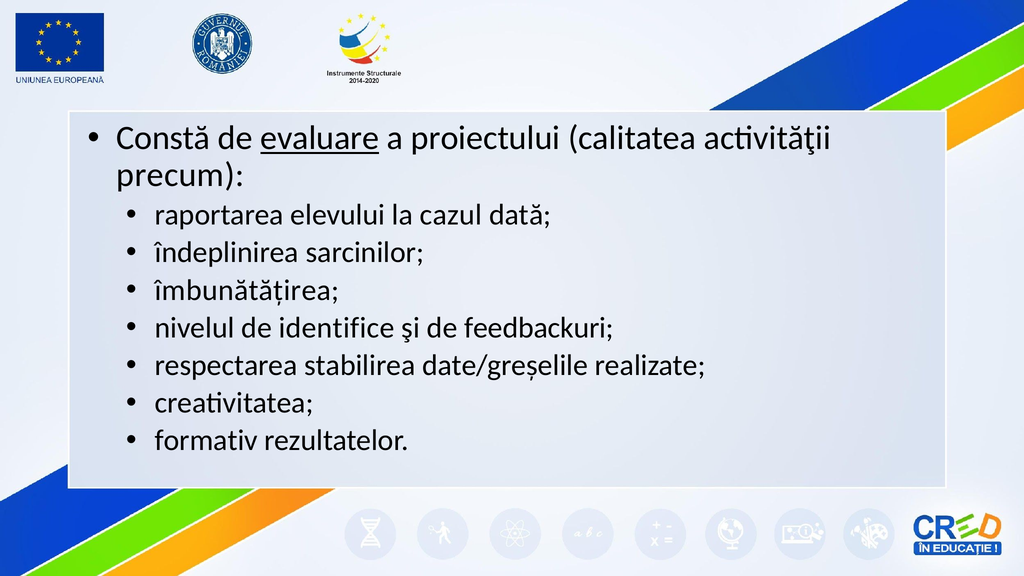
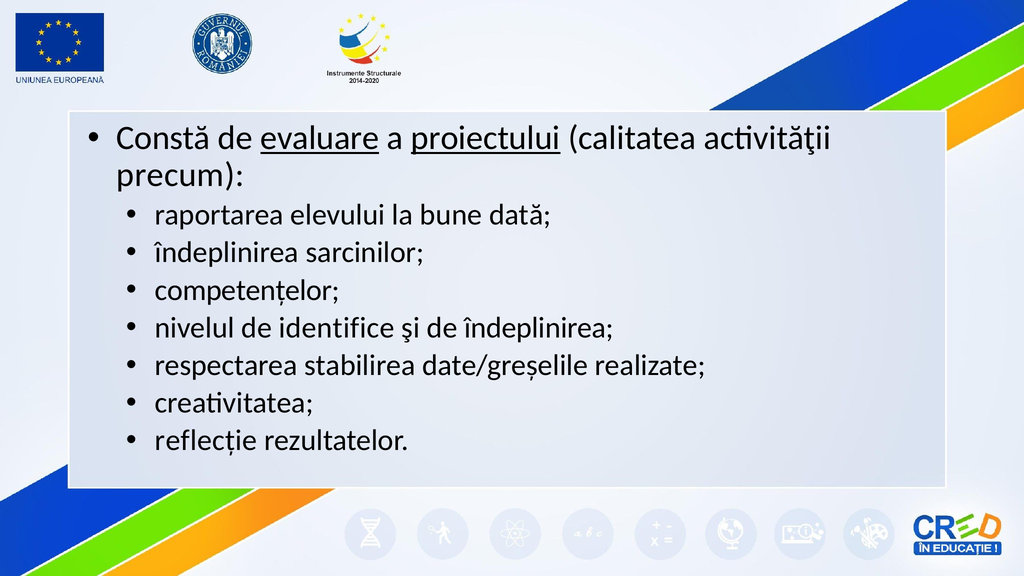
proiectului underline: none -> present (486, 138)
cazul: cazul -> bune (451, 215)
îmbunătățirea: îmbunătățirea -> competențelor (247, 290)
de feedbackuri: feedbackuri -> îndeplinirea (539, 328)
formativ: formativ -> reflecție (206, 441)
